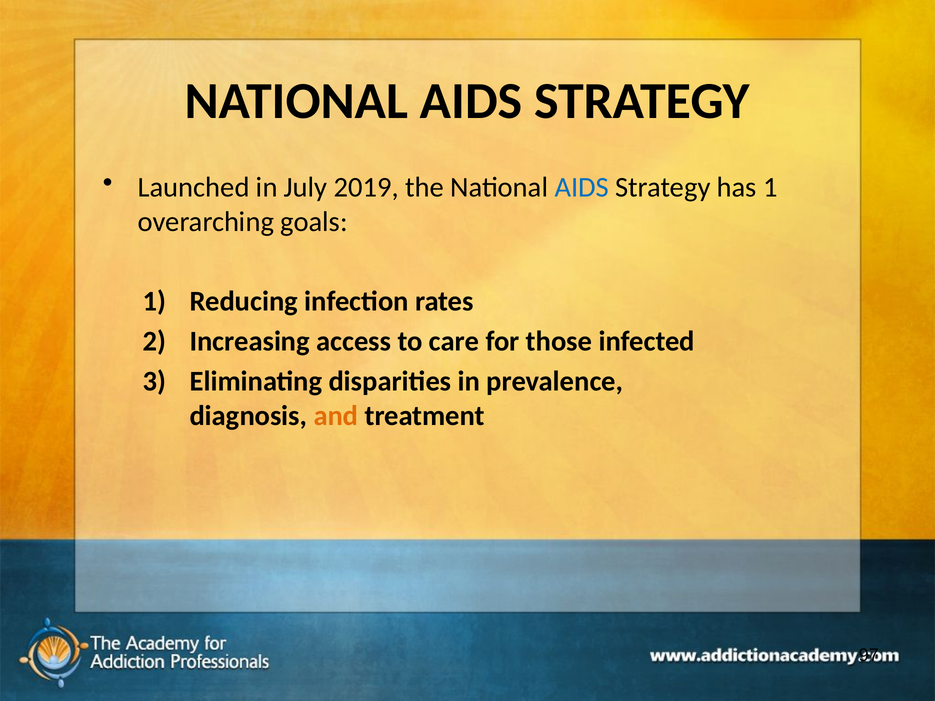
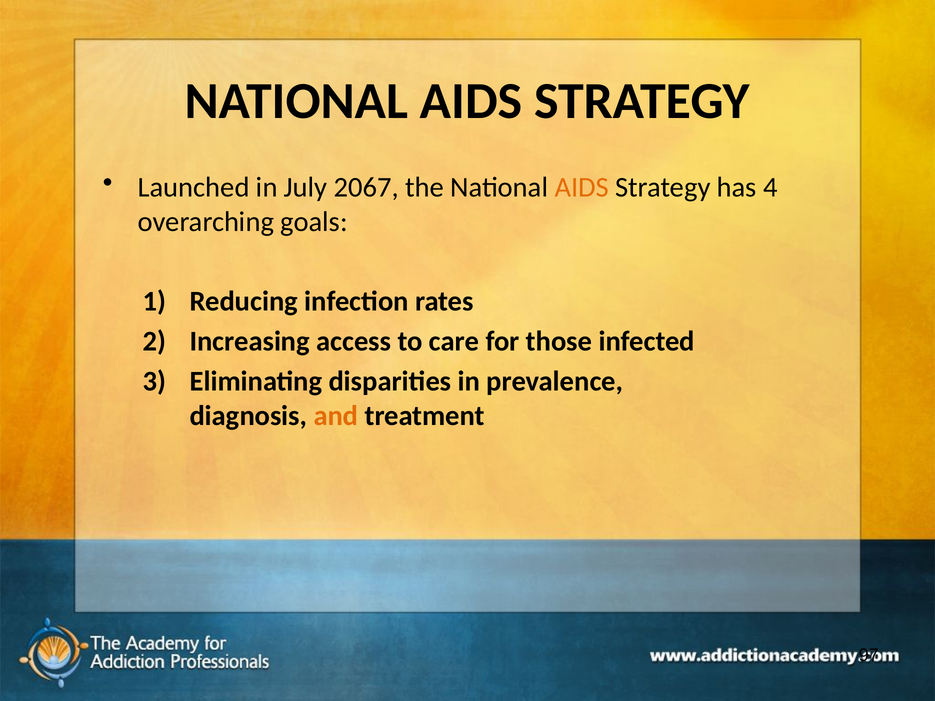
2019: 2019 -> 2067 (366, 187)
AIDS colour: blue -> orange (582, 187)
has 1: 1 -> 4 (770, 187)
